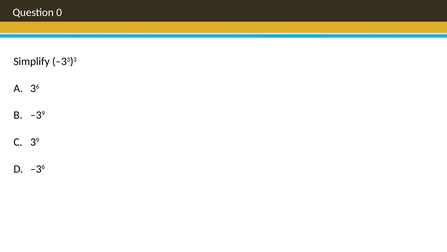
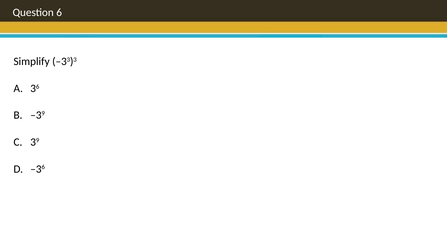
0: 0 -> 6 (59, 12)
